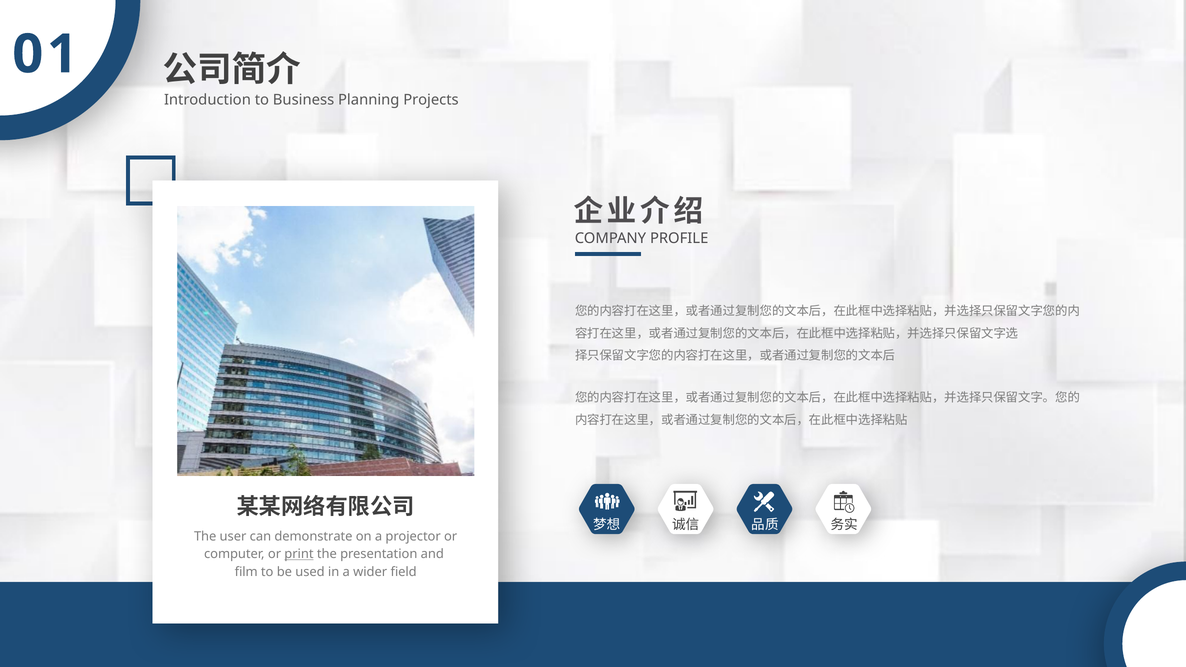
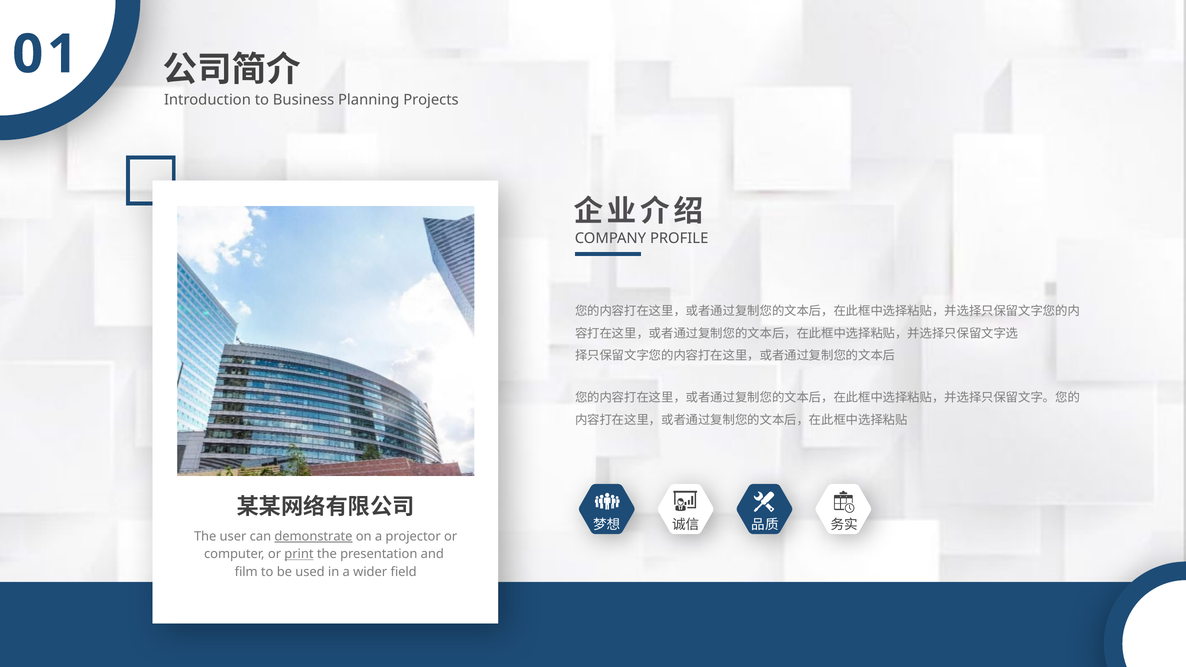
demonstrate underline: none -> present (313, 536)
